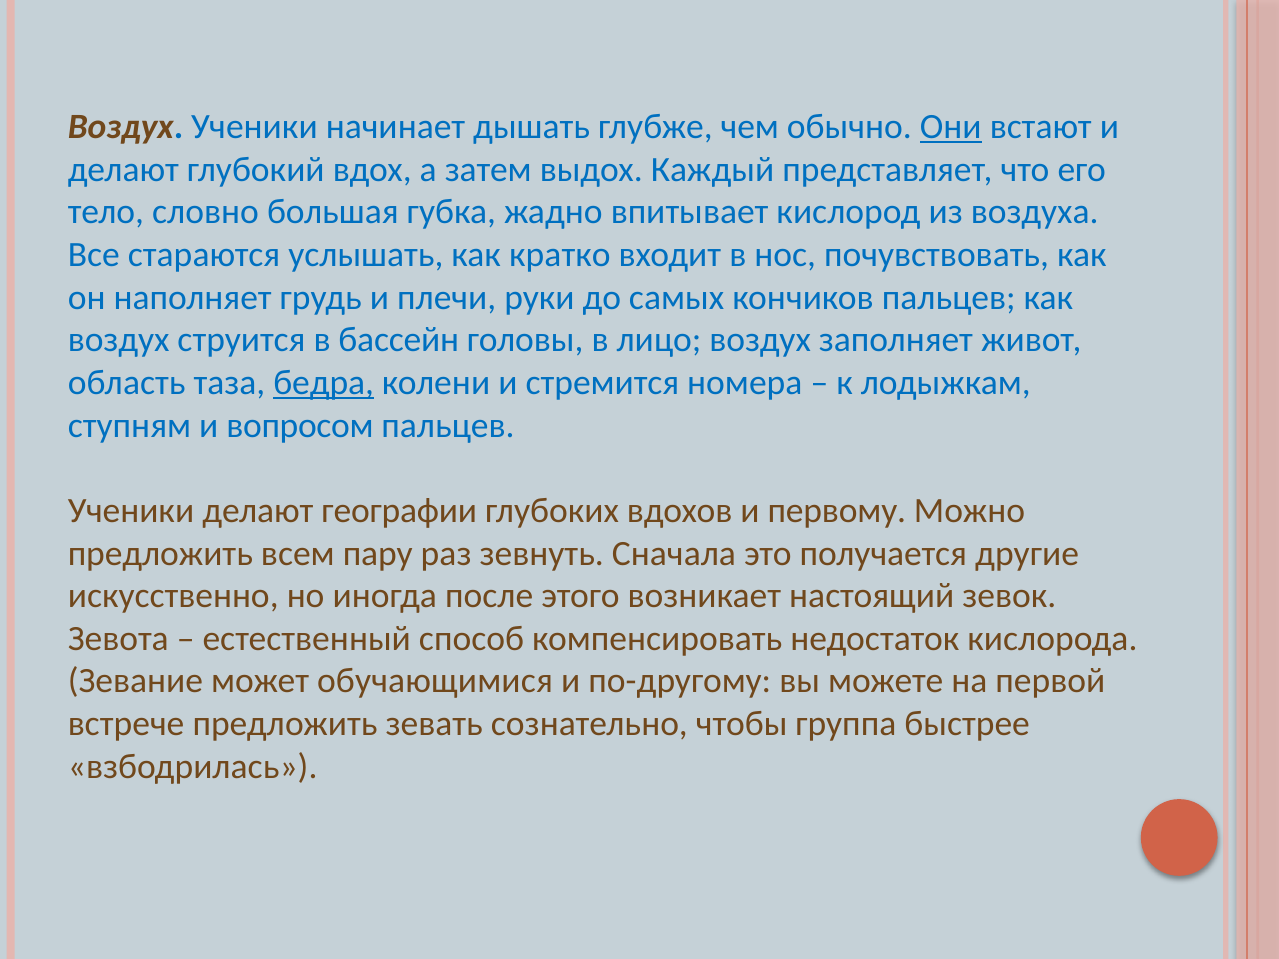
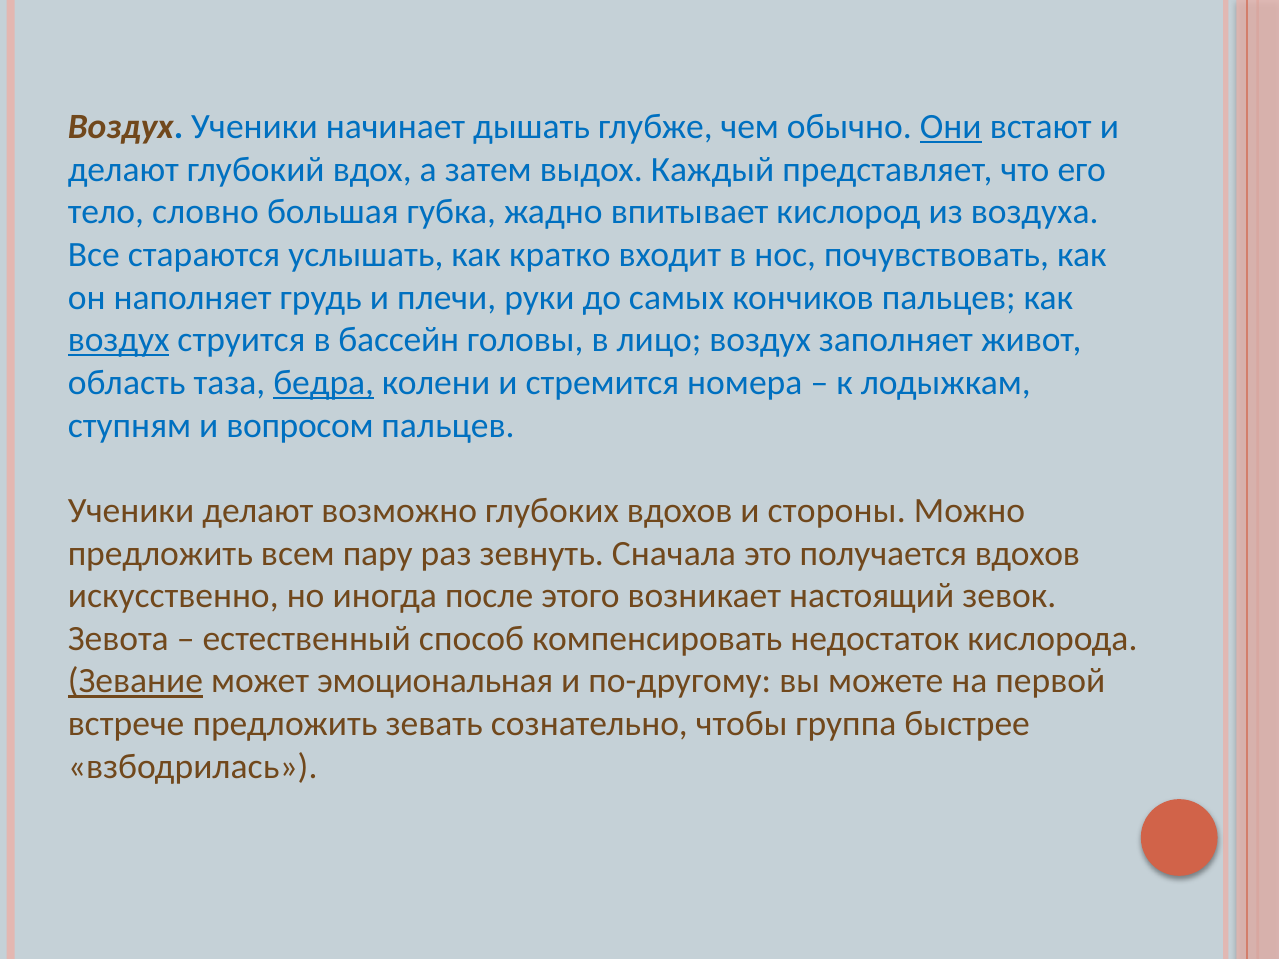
воздух underline: none -> present (119, 340)
географии: географии -> возможно (399, 511)
первому: первому -> стороны (837, 511)
получается другие: другие -> вдохов (1027, 553)
Зевание underline: none -> present (135, 681)
обучающимися: обучающимися -> эмоциональная (435, 681)
